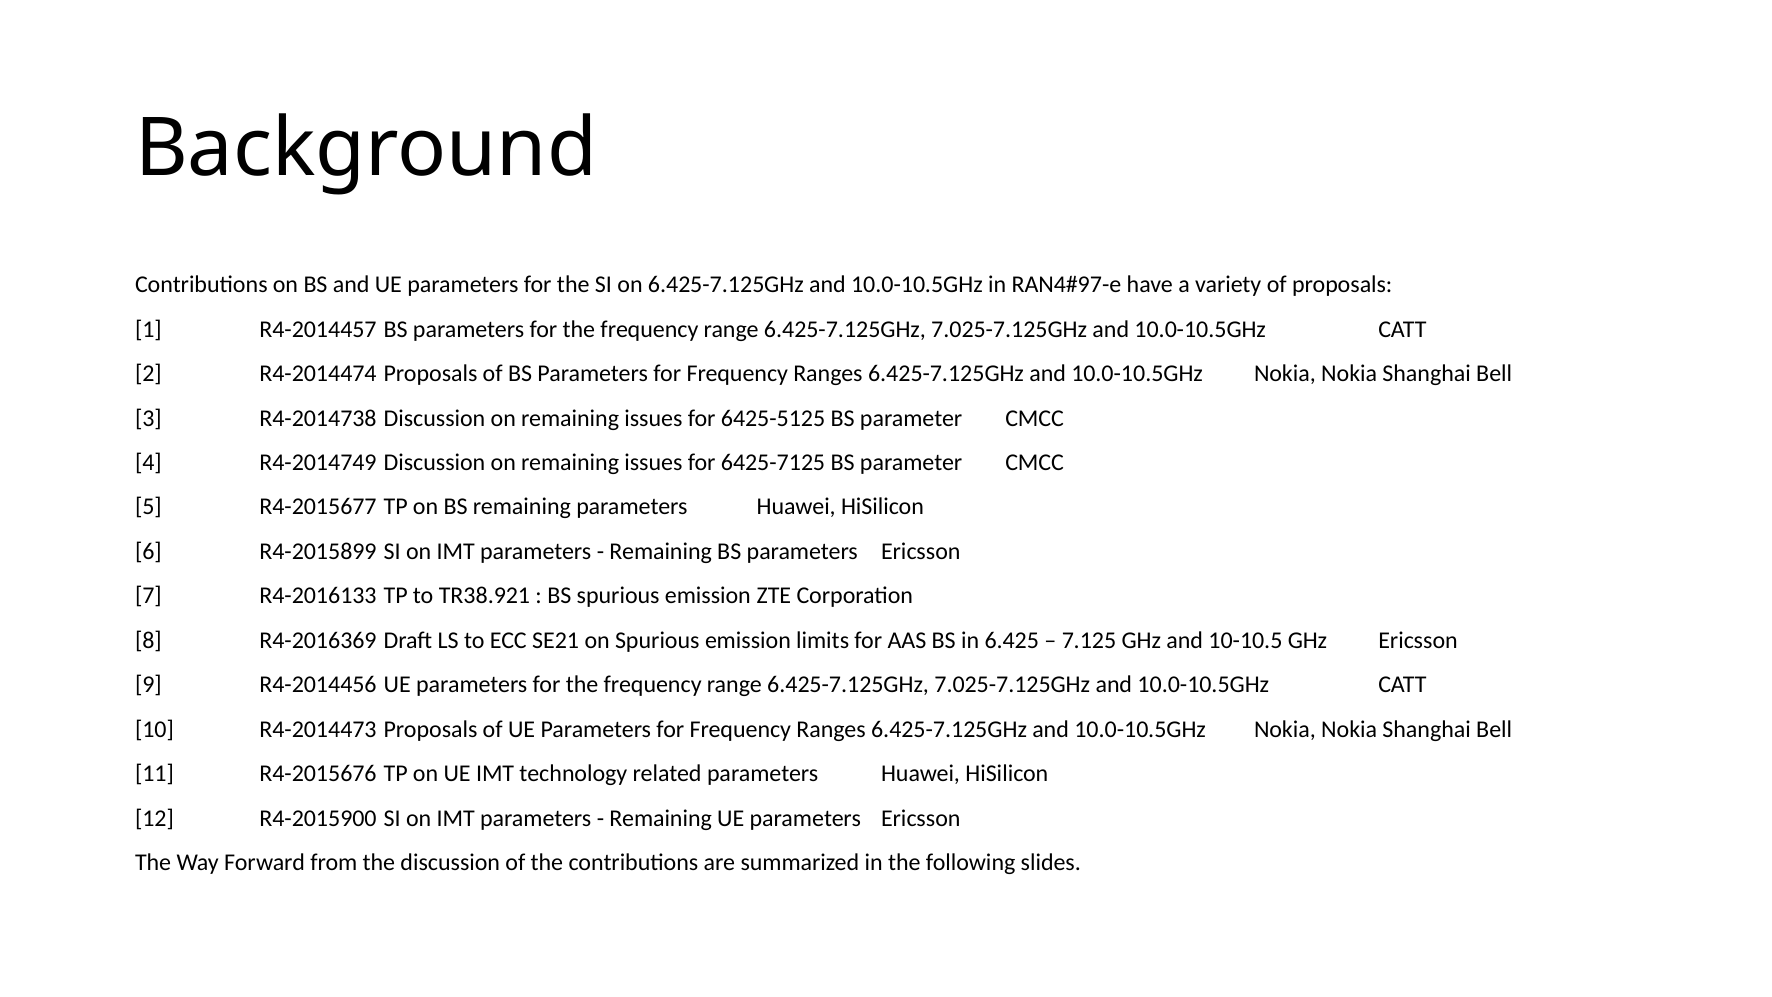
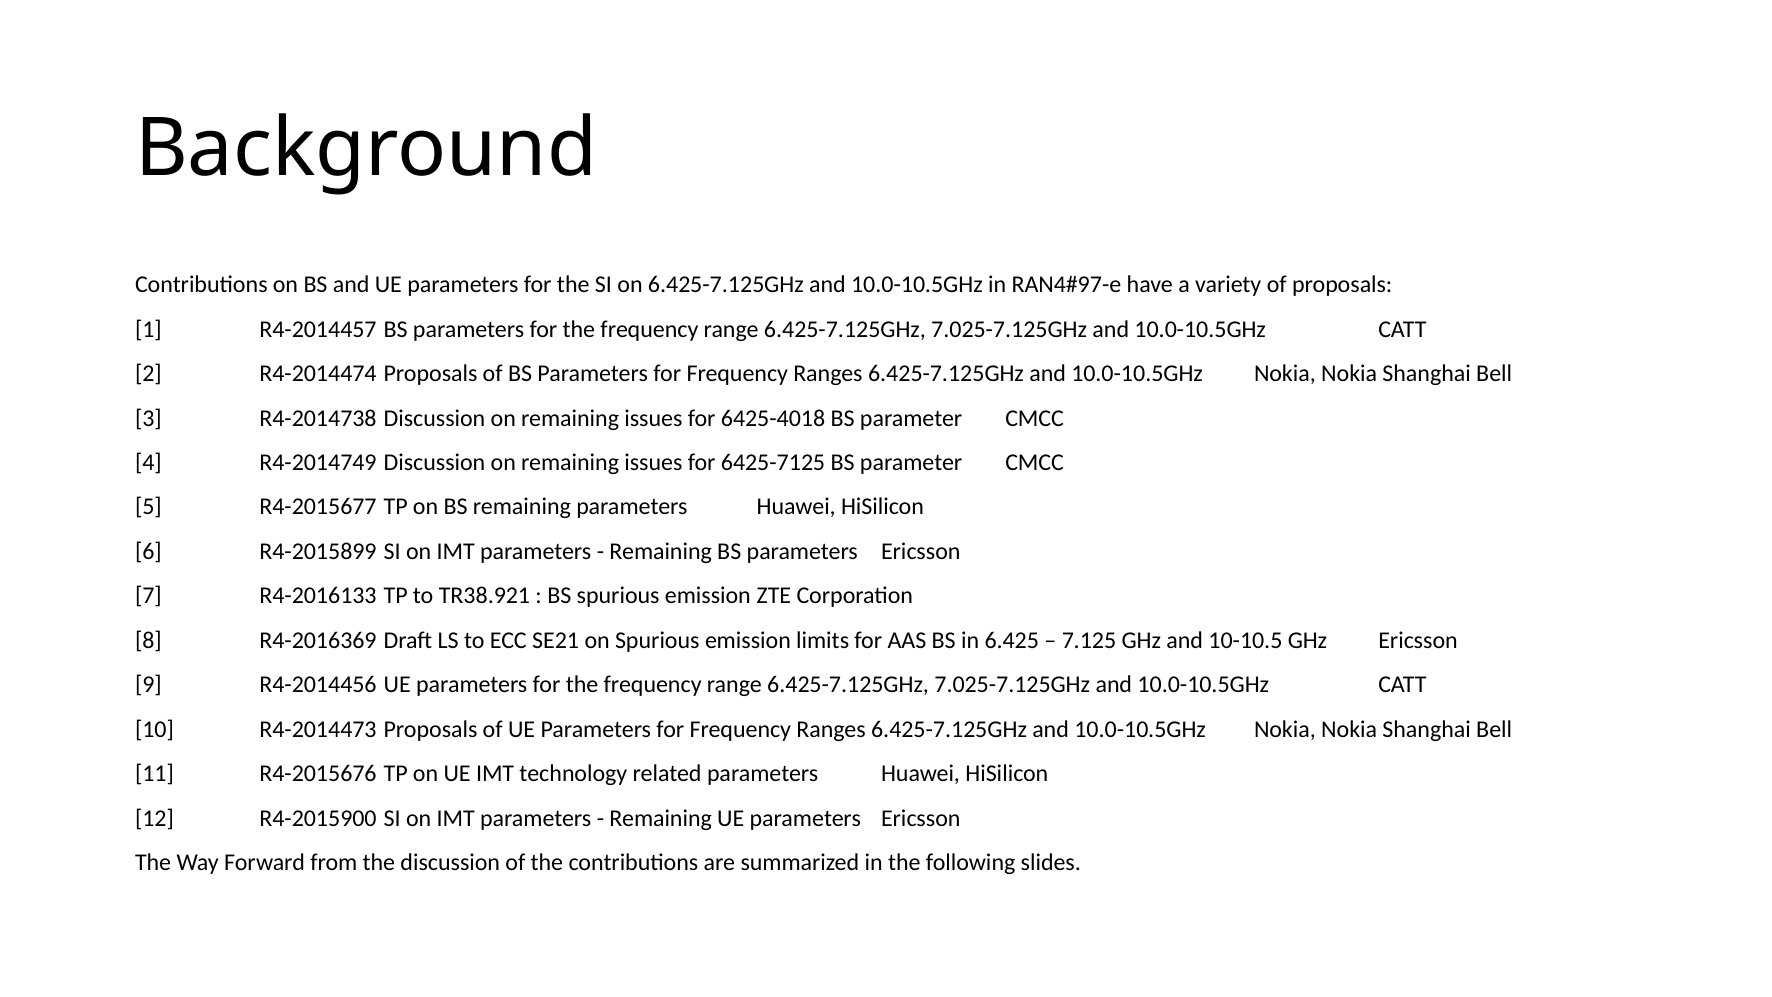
6425-5125: 6425-5125 -> 6425-4018 (773, 418)
